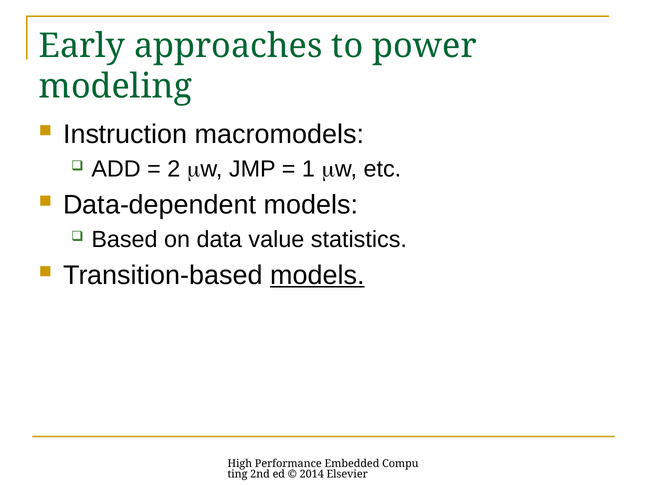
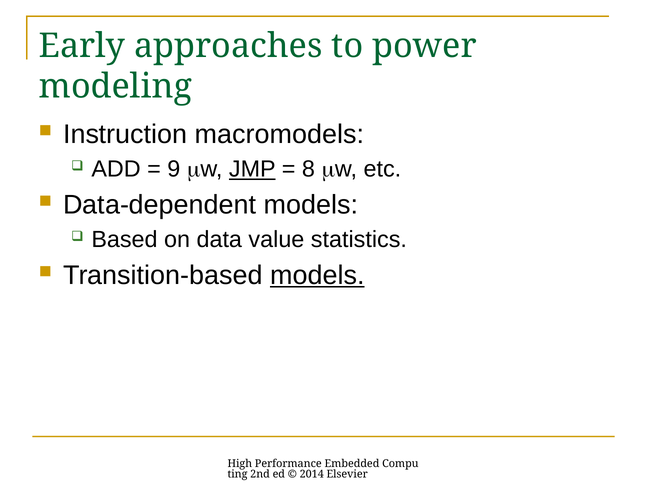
2: 2 -> 9 (174, 169)
JMP underline: none -> present (252, 169)
1: 1 -> 8 (308, 169)
